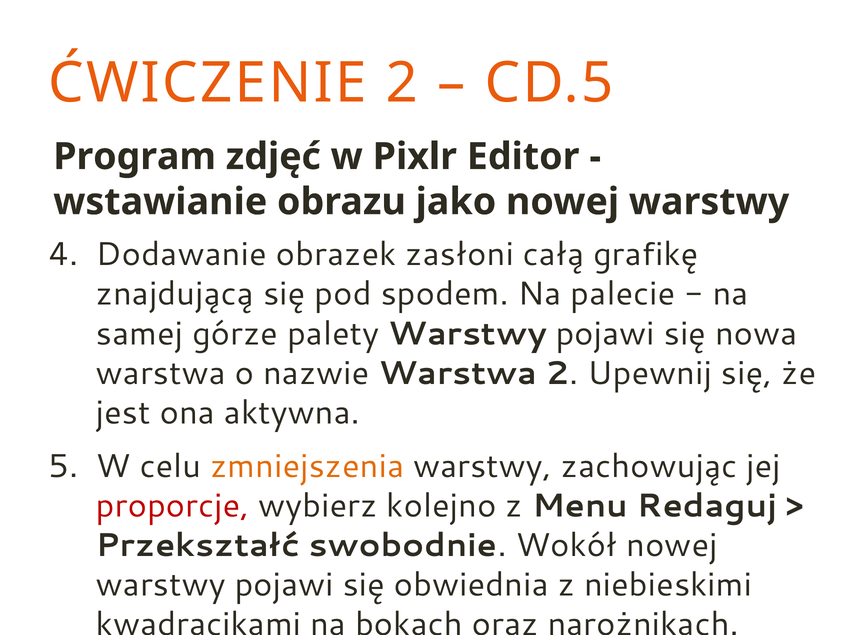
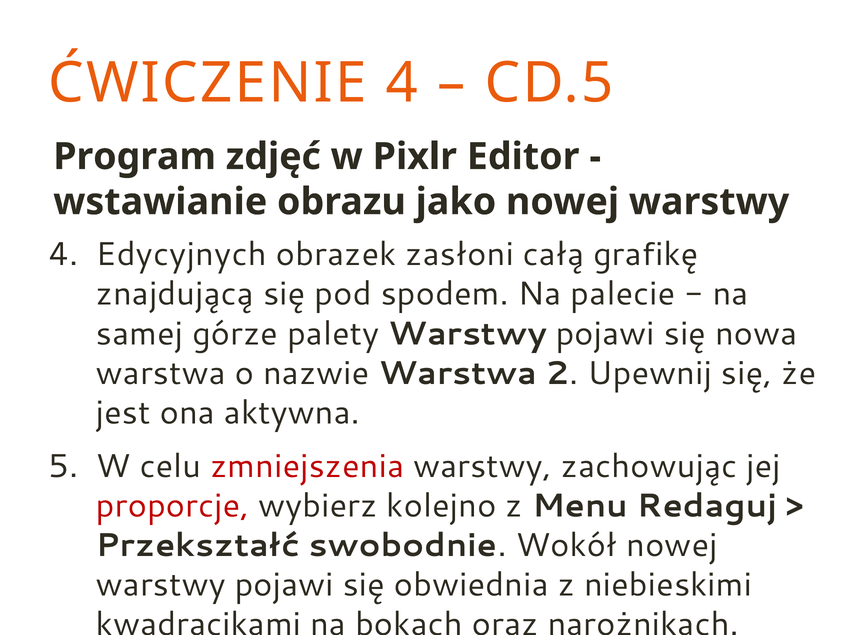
ĆWICZENIE 2: 2 -> 4 (402, 83)
Dodawanie: Dodawanie -> Edycyjnych (181, 254)
zmniejszenia colour: orange -> red (307, 466)
